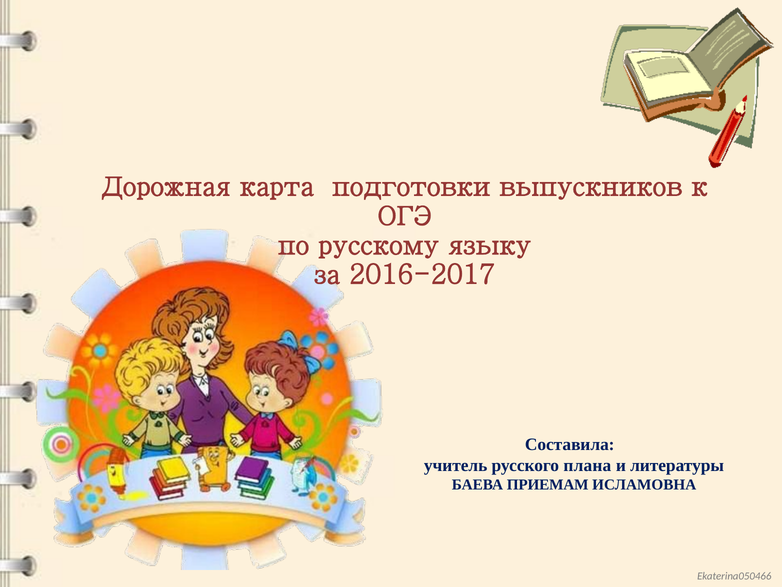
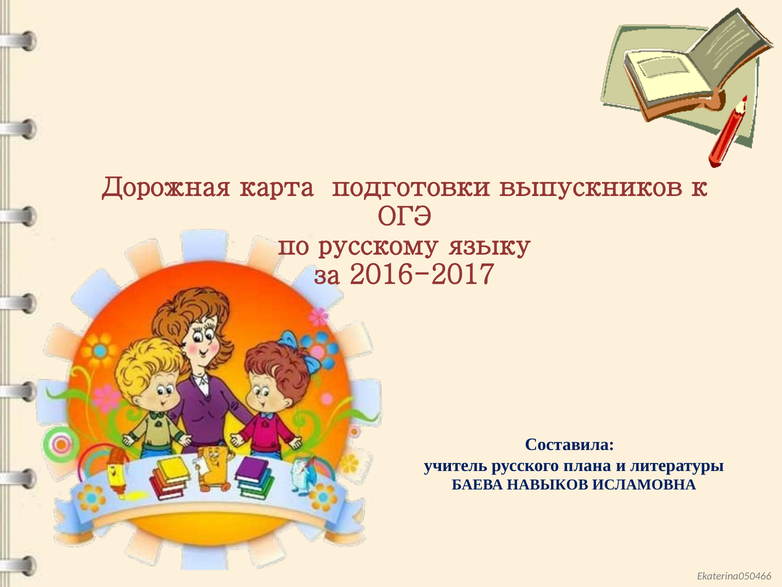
ПРИЕМАМ: ПРИЕМАМ -> НАВЫКОВ (548, 484)
